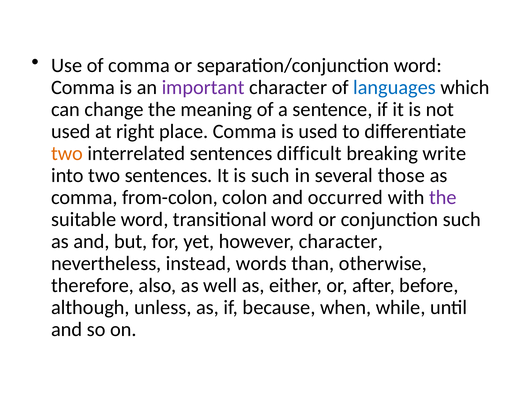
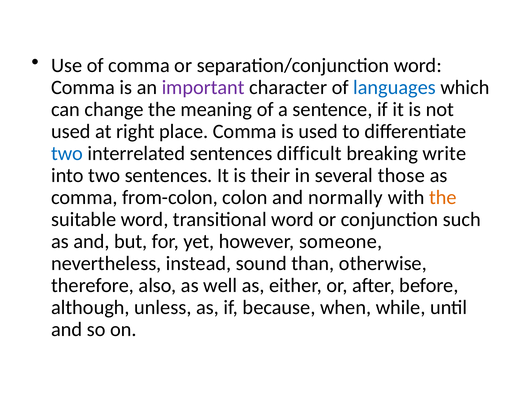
two colour: orange -> blue (67, 153)
is such: such -> their (270, 175)
occurred: occurred -> normally (345, 197)
the colour: purple -> orange (443, 197)
however character: character -> someone (341, 241)
words: words -> sound (261, 264)
